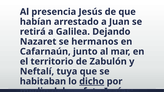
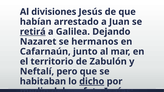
presencia: presencia -> divisiones (54, 12)
retirá underline: none -> present (33, 32)
tuya: tuya -> pero (67, 72)
